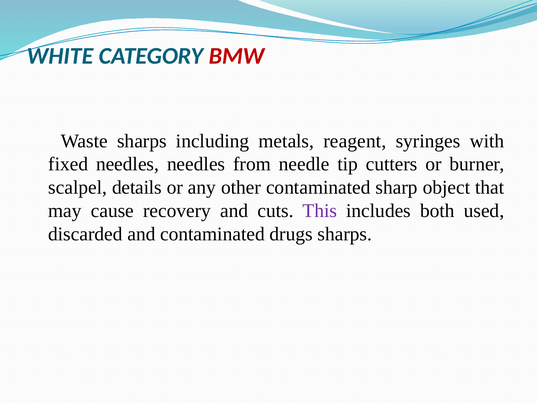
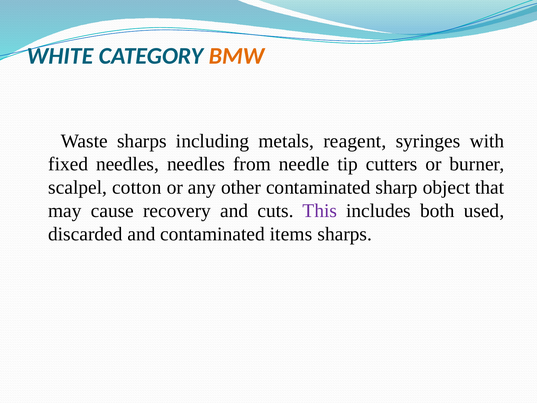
BMW colour: red -> orange (237, 56)
details: details -> cotton (137, 187)
drugs: drugs -> items (291, 234)
